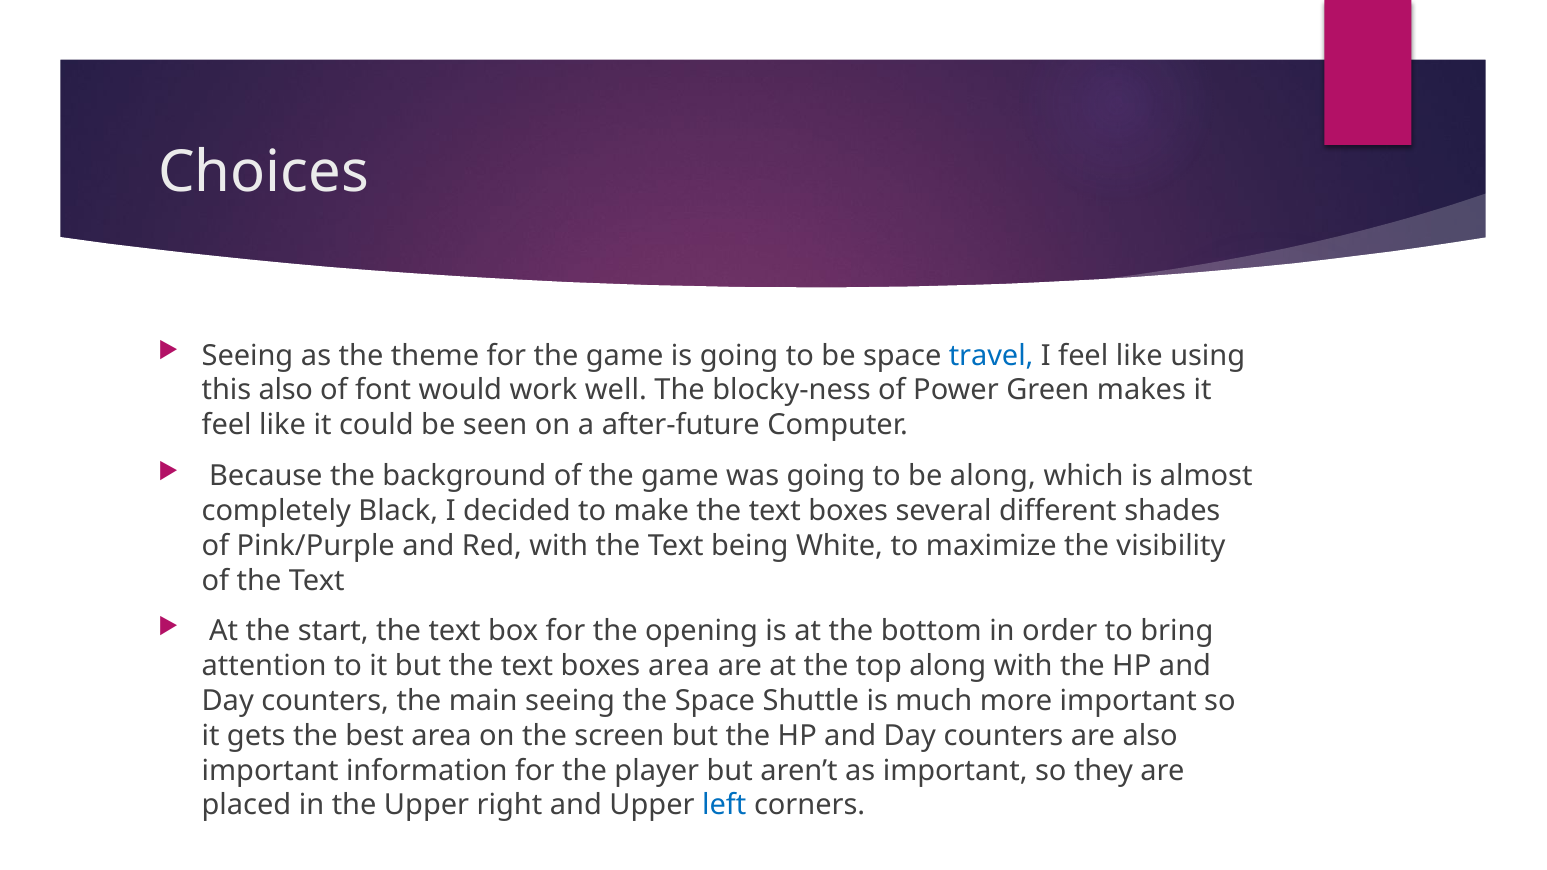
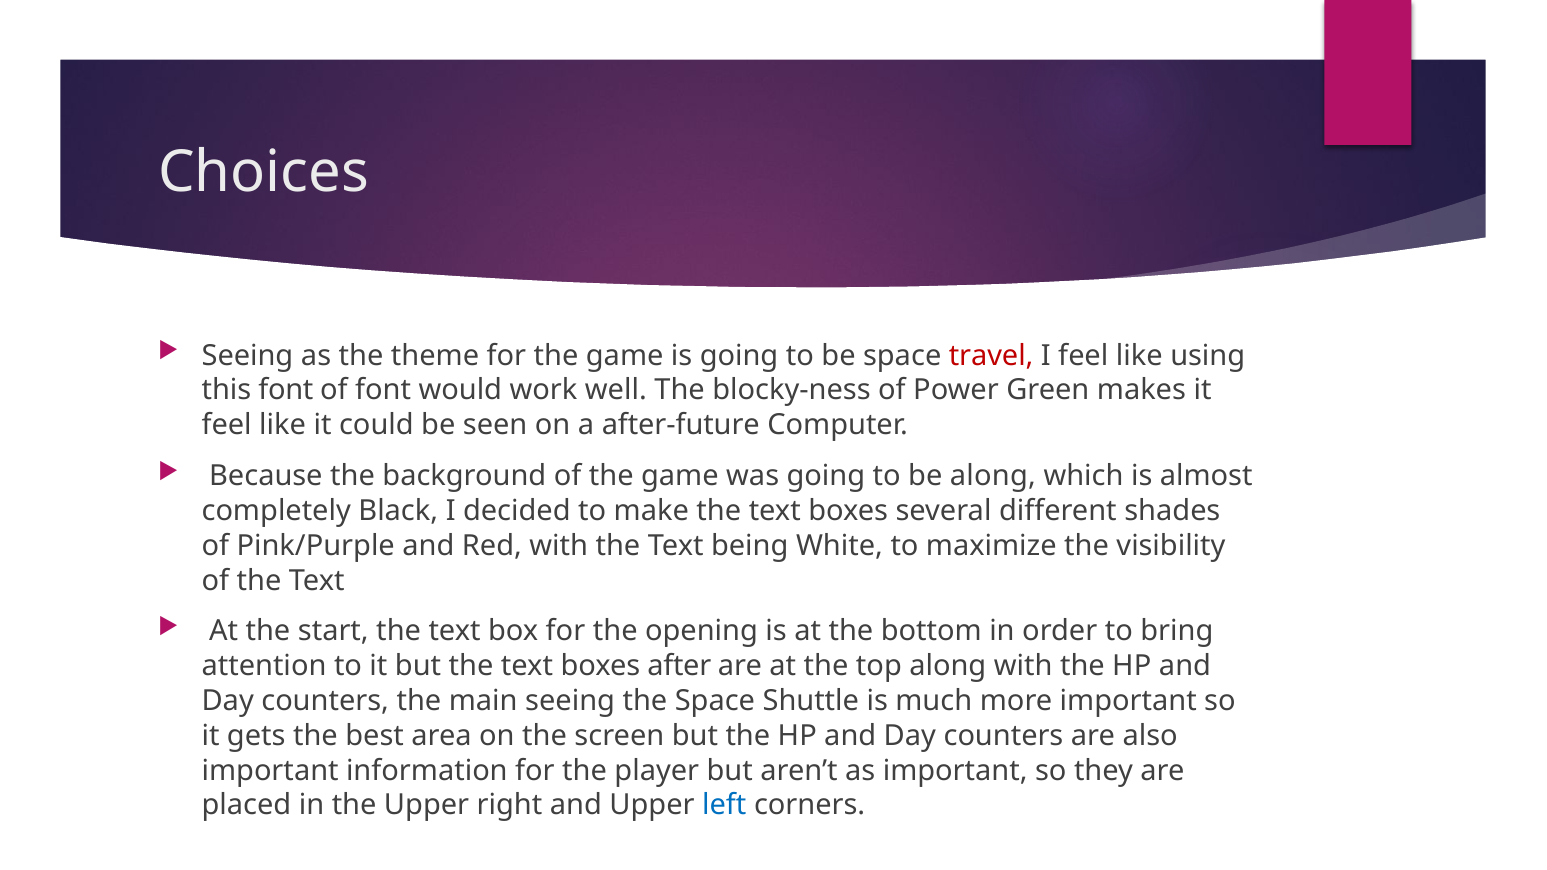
travel colour: blue -> red (991, 356)
this also: also -> font (286, 390)
boxes area: area -> after (679, 666)
